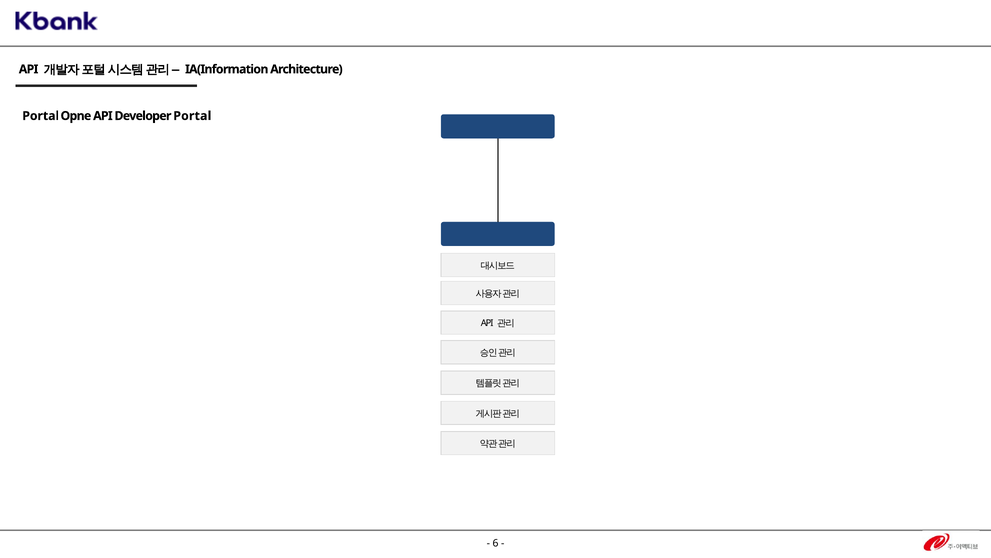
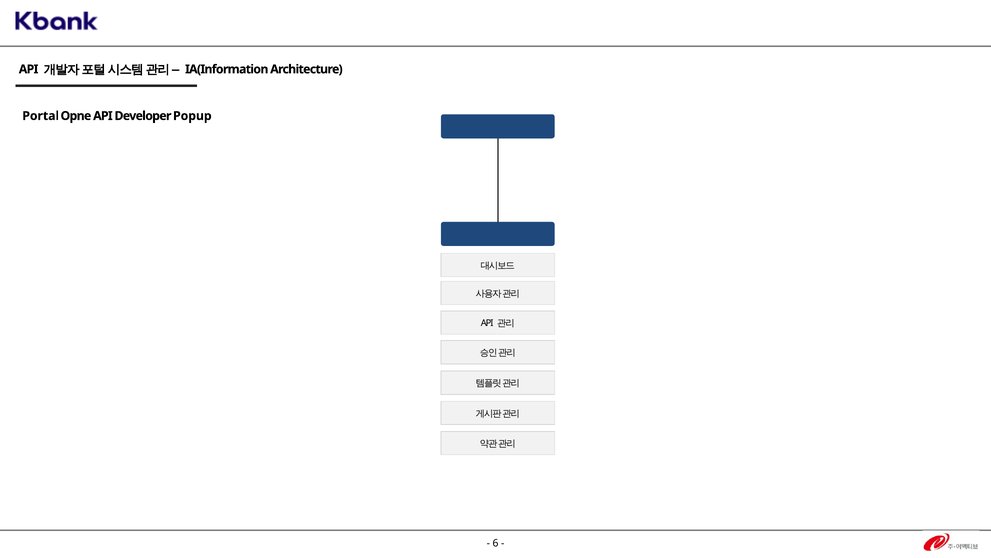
Developer Portal: Portal -> Popup (192, 116)
